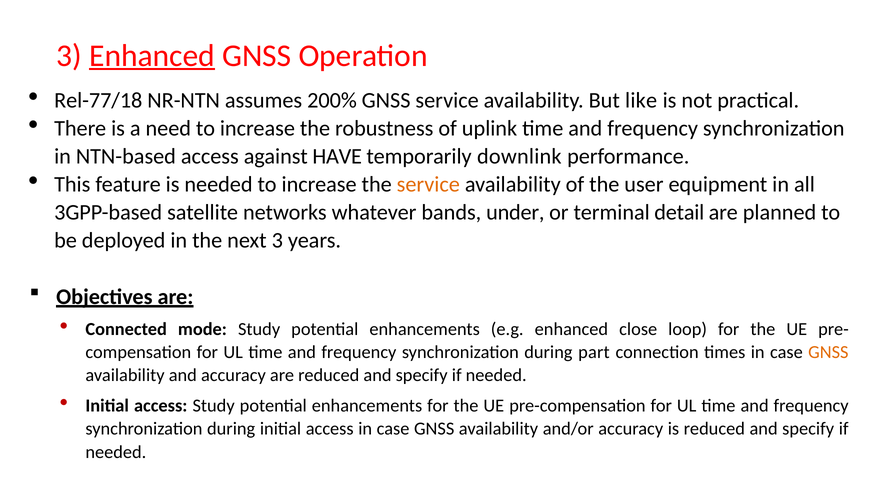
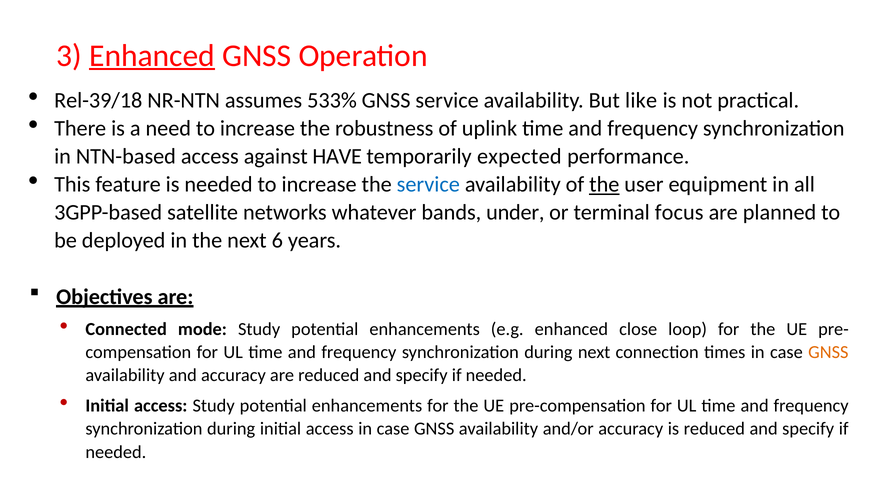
Rel-77/18: Rel-77/18 -> Rel-39/18 (98, 100)
200%: 200% -> 533% (332, 100)
downlink: downlink -> expected (519, 156)
service colour: orange -> blue (428, 185)
the underline: none -> present (604, 185)
detail: detail -> focus (679, 213)
next 3: 3 -> 6 (277, 241)
during part: part -> next (594, 352)
